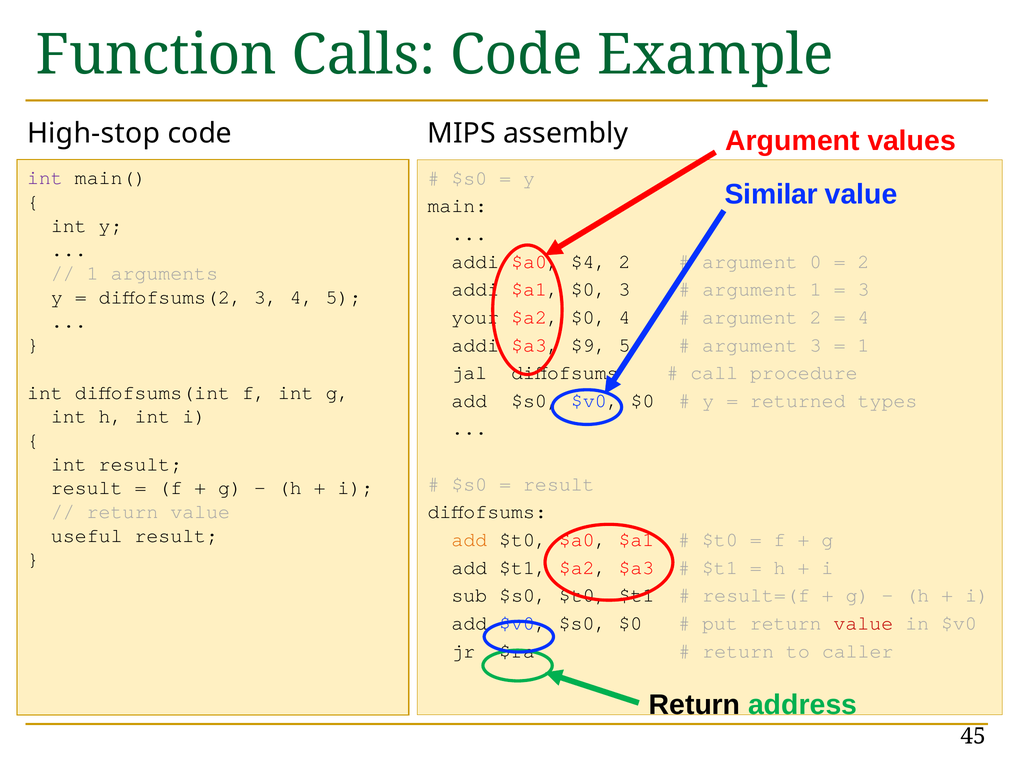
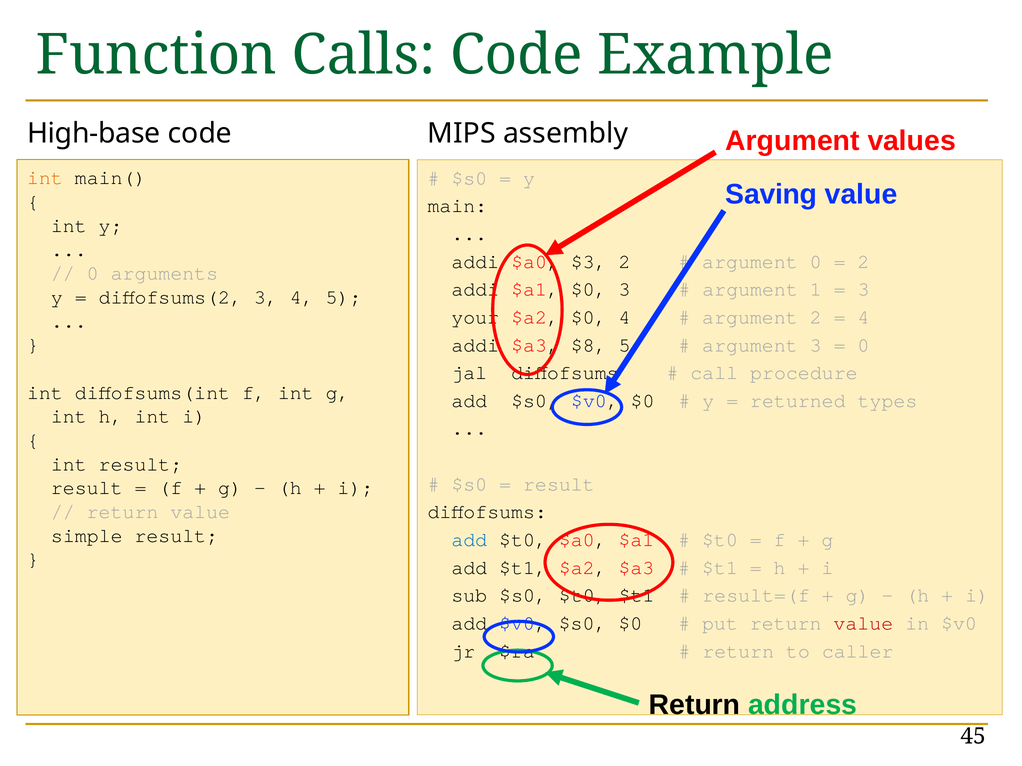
High-stop: High-stop -> High-base (94, 134)
int colour: purple -> orange (45, 178)
Similar: Similar -> Saving (771, 194)
$4: $4 -> $3 (589, 262)
1: 1 -> 0 (93, 273)
$9: $9 -> $8 (589, 345)
1: 1 -> 0 (863, 345)
useful: useful -> simple (87, 536)
add colour: orange -> blue (469, 540)
